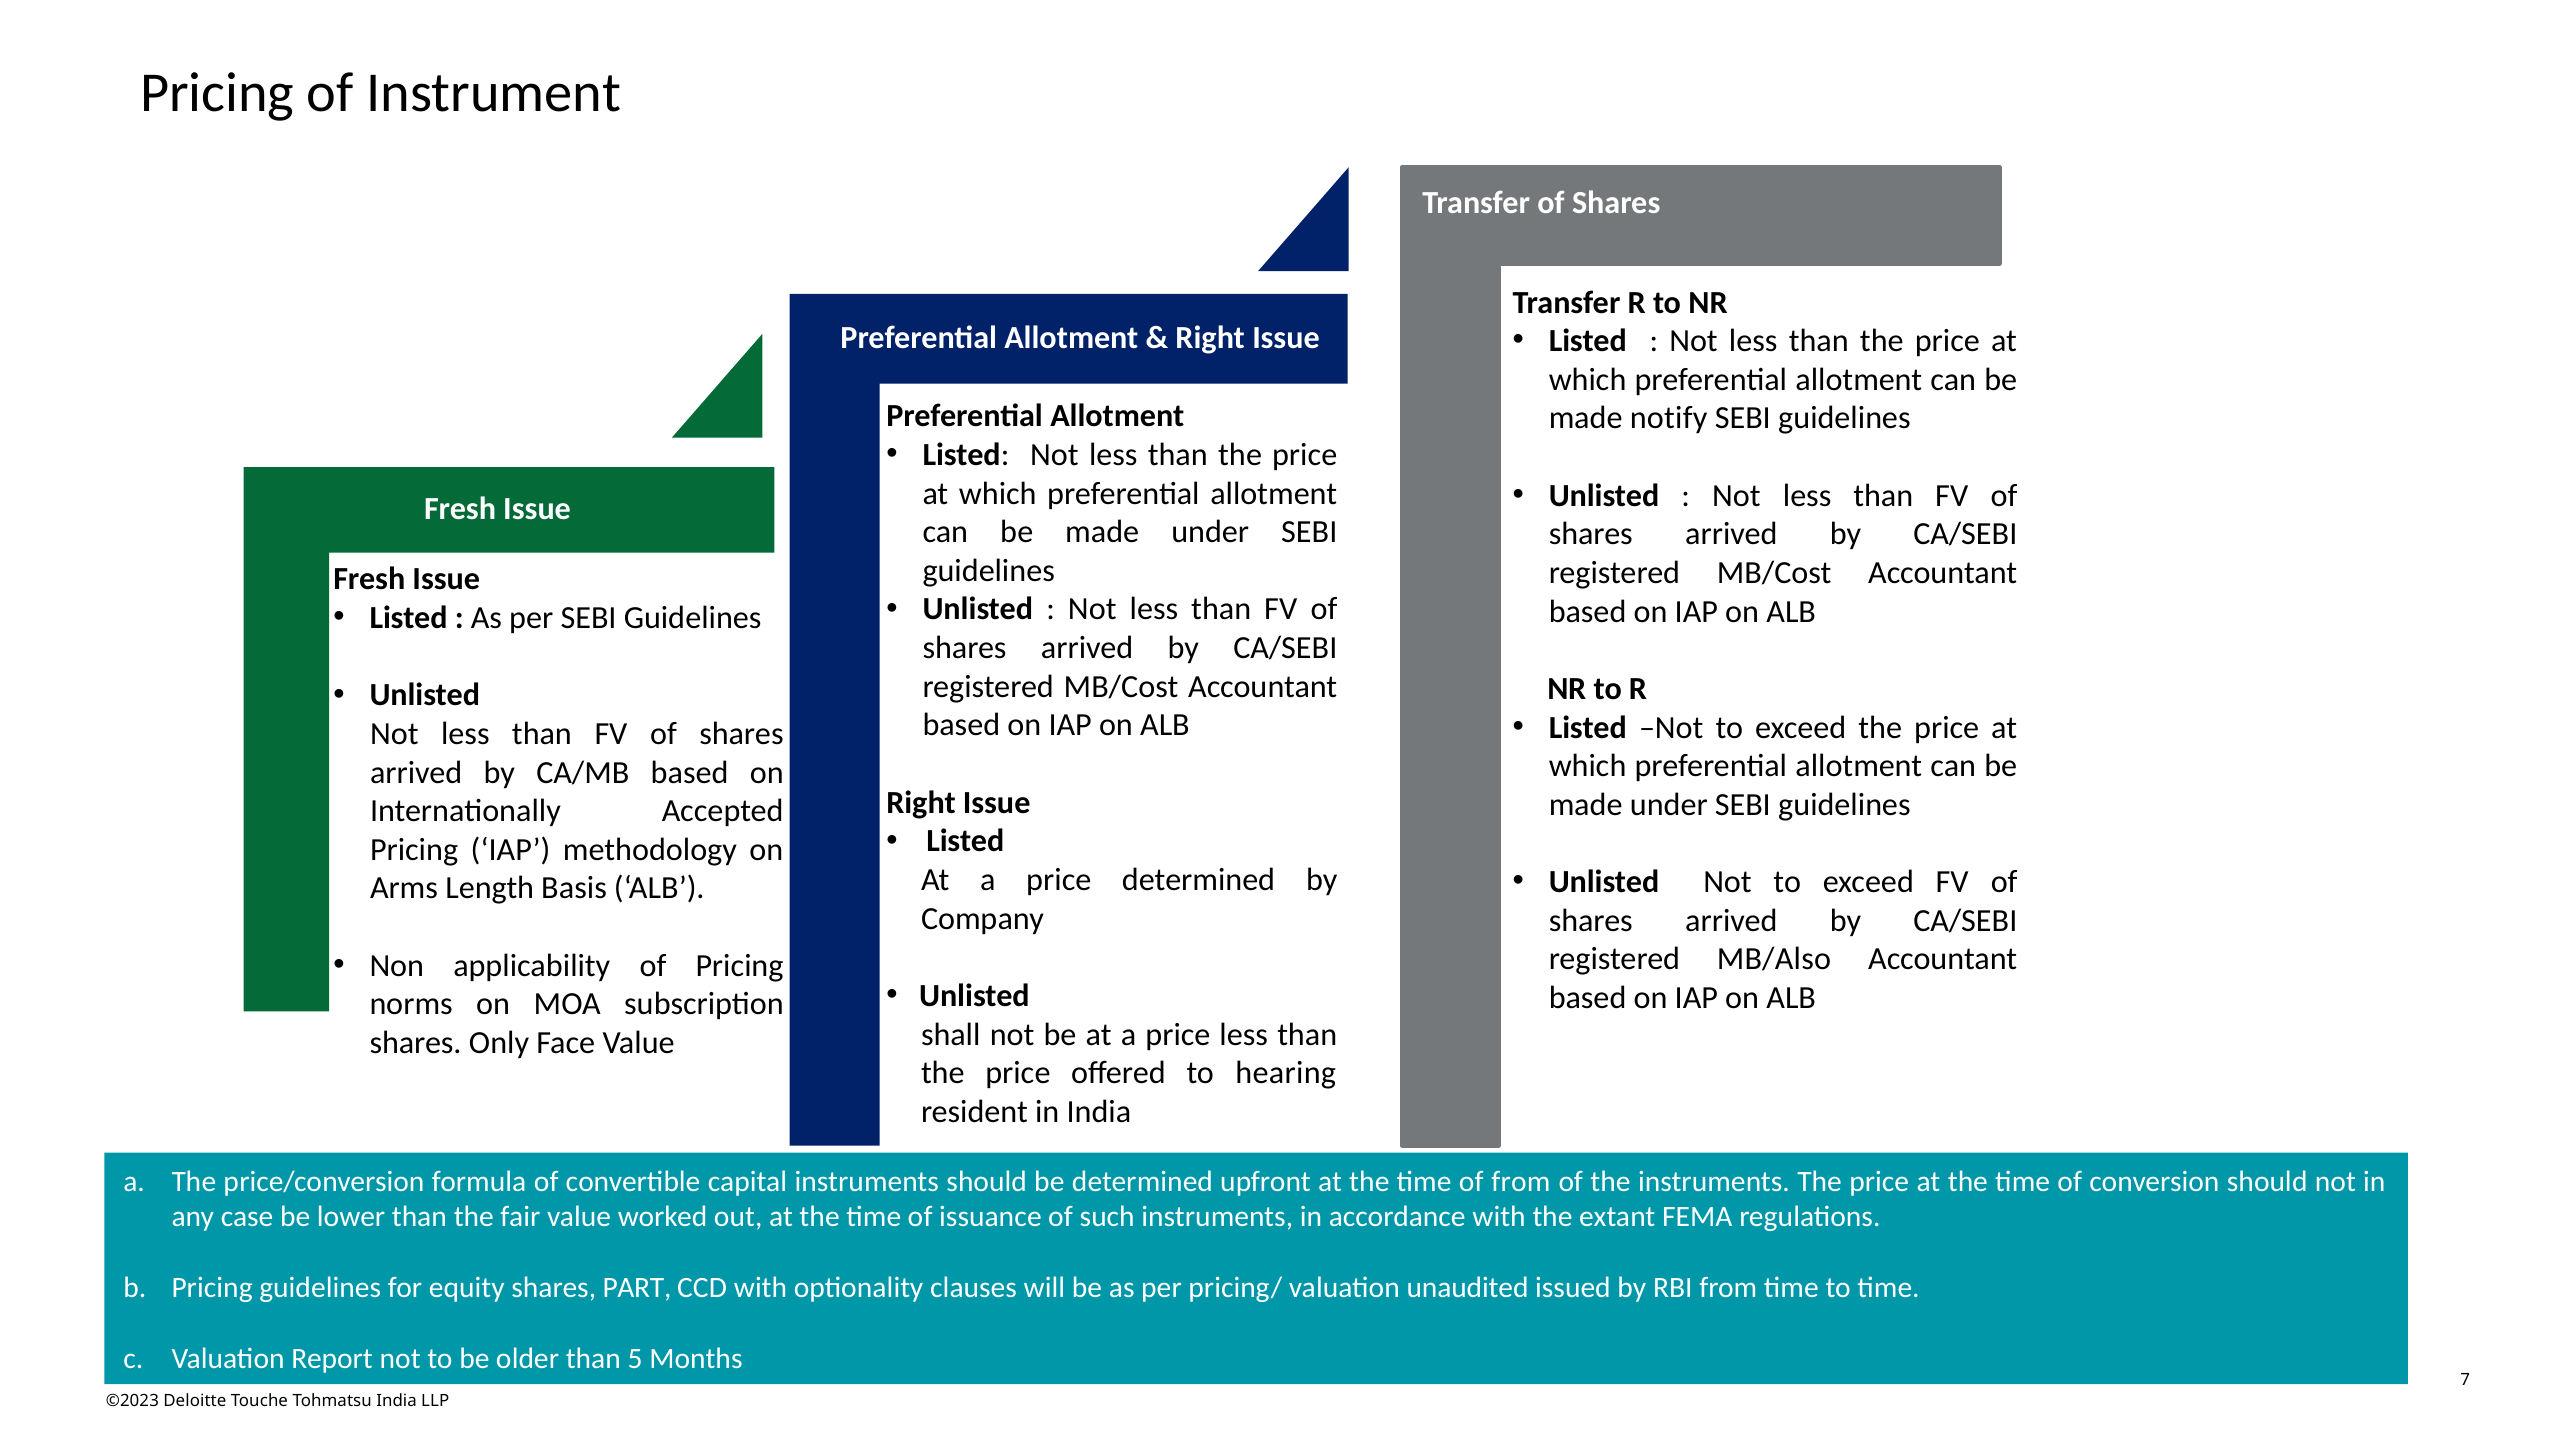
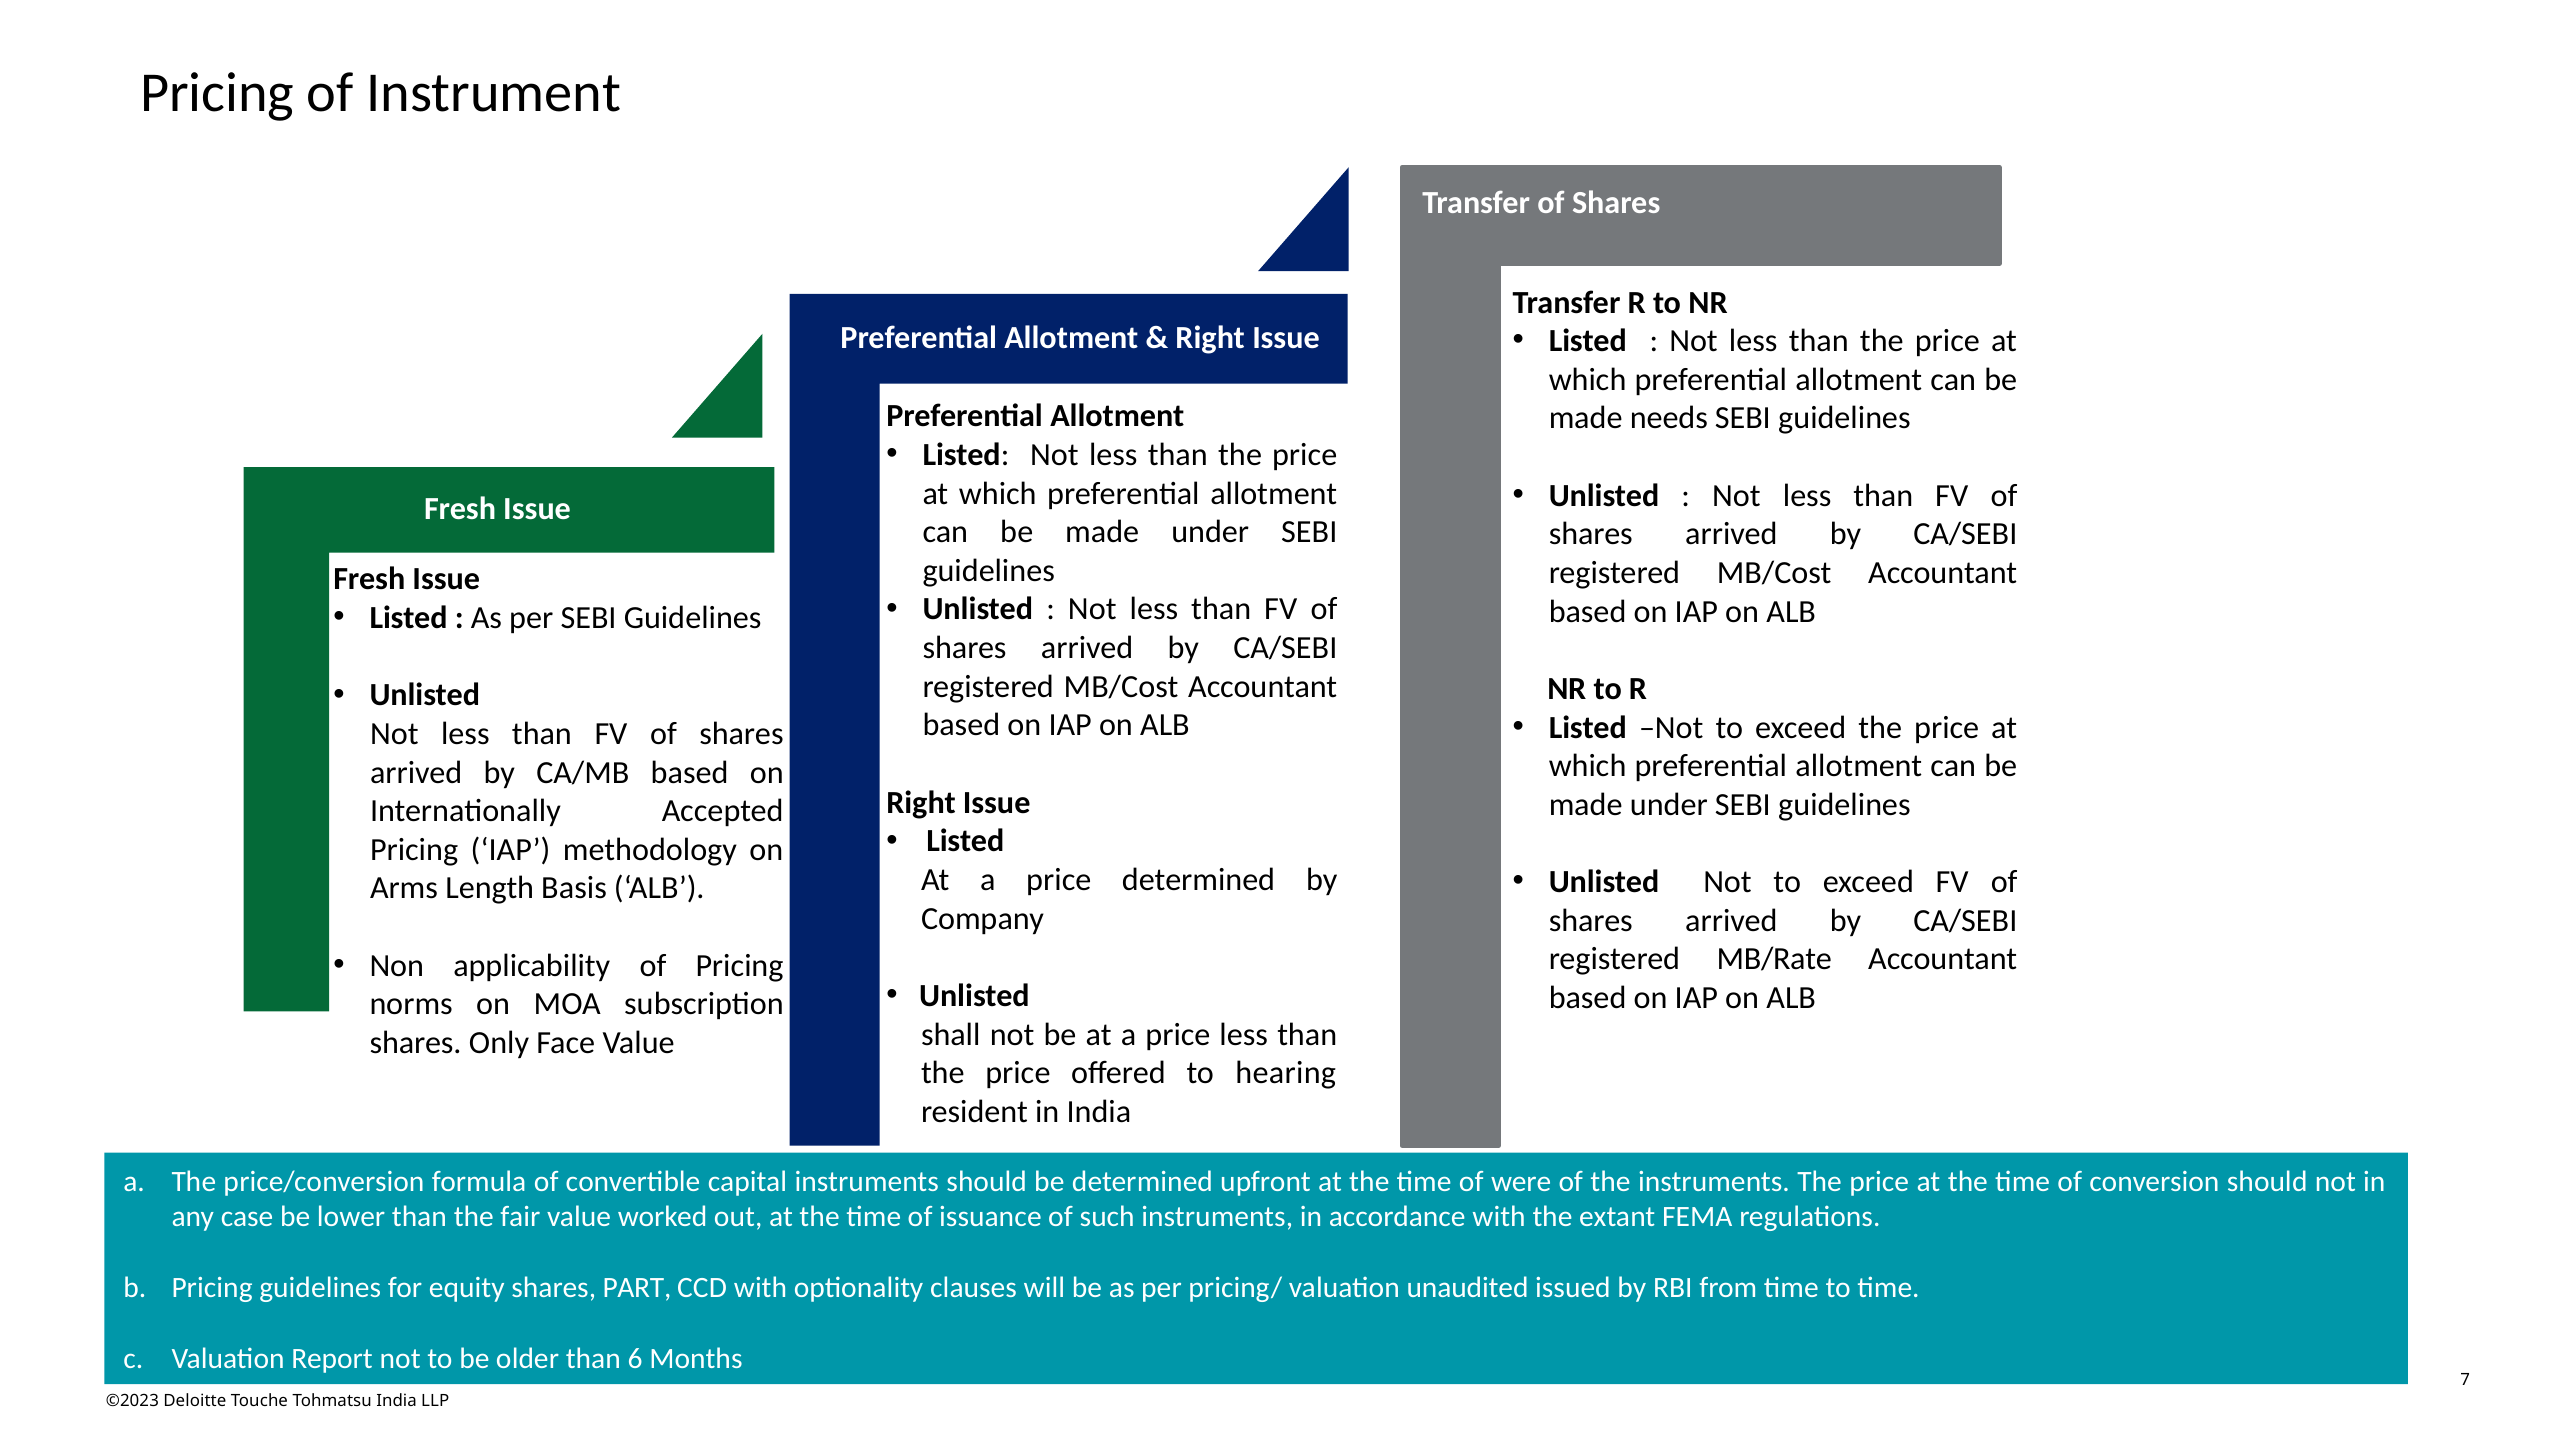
notify: notify -> needs (1669, 418)
MB/Also: MB/Also -> MB/Rate (1774, 959)
of from: from -> were (1521, 1182)
5: 5 -> 6 (635, 1359)
